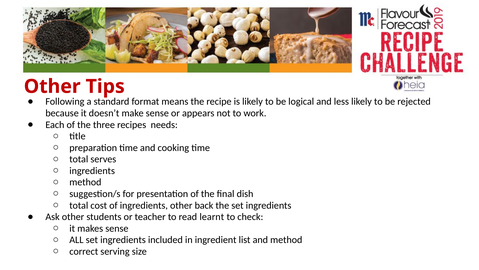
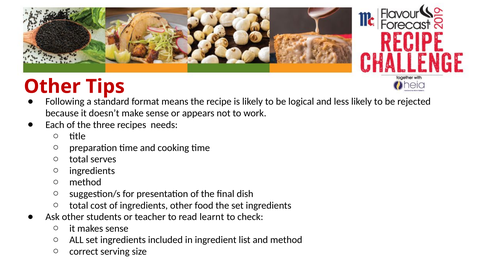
back: back -> food (204, 205)
